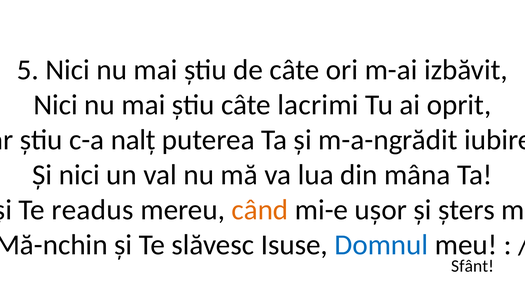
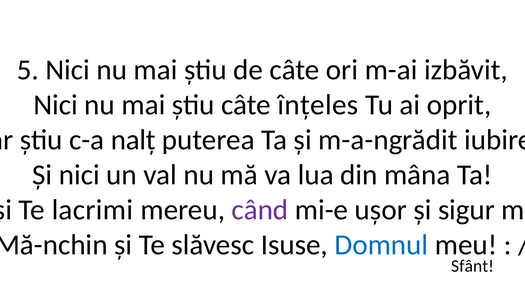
lacrimi: lacrimi -> înțeles (318, 105)
readus: readus -> lacrimi (92, 210)
când colour: orange -> purple (260, 210)
șters: șters -> sigur (466, 210)
